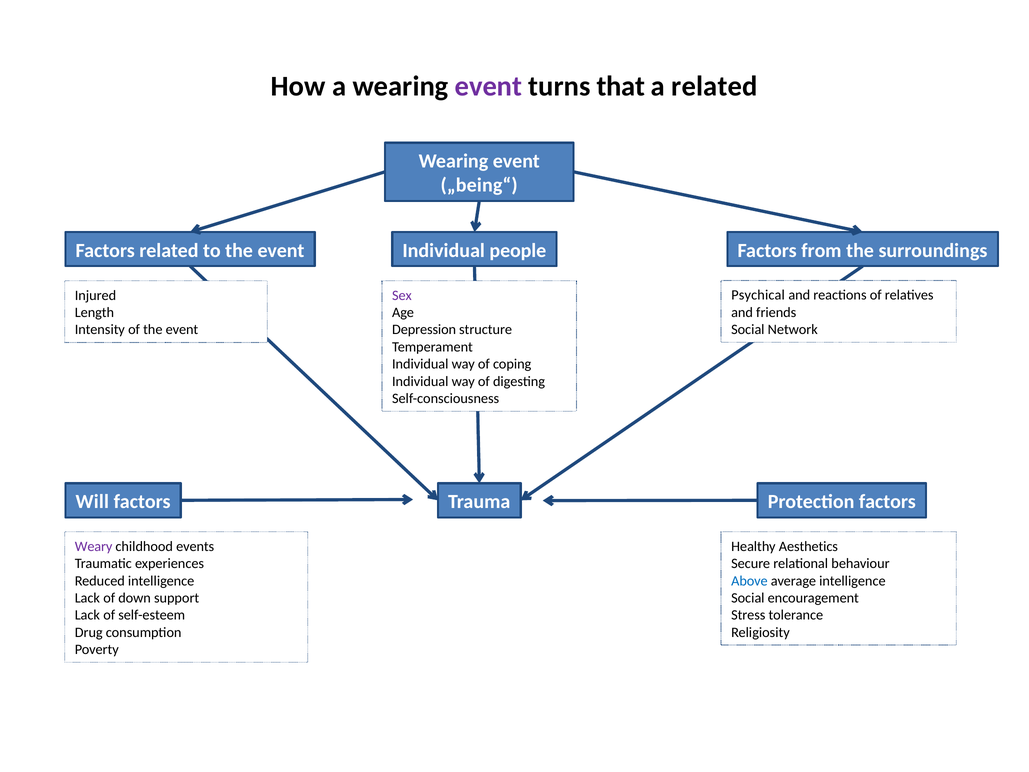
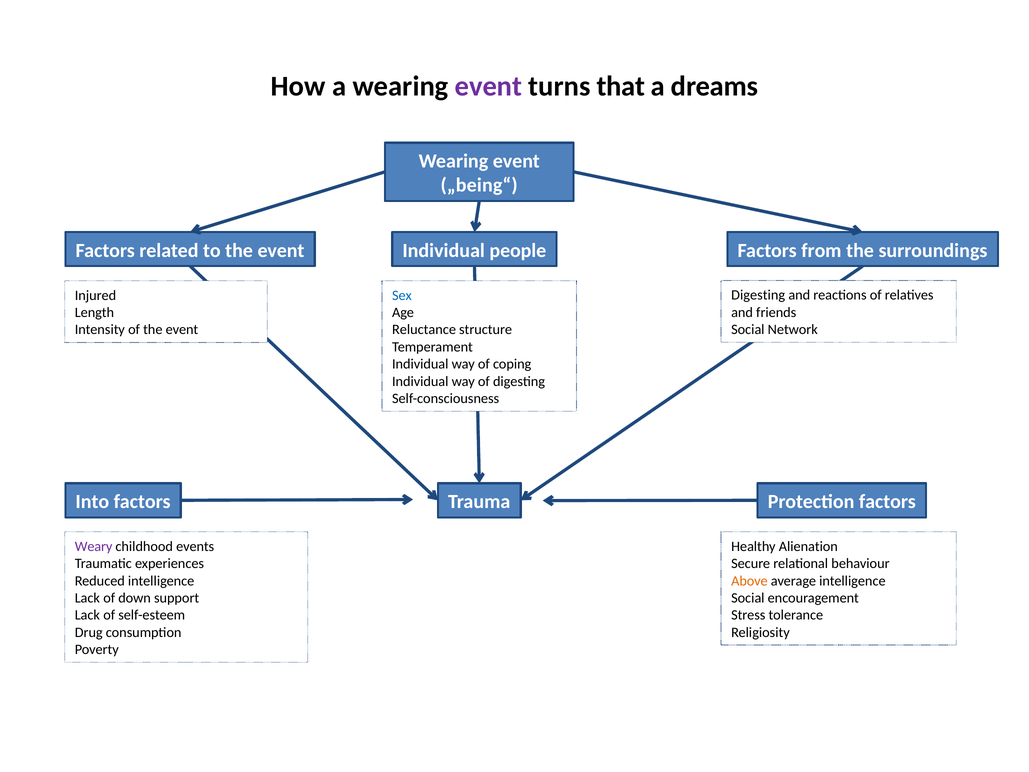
a related: related -> dreams (715, 86)
Psychical: Psychical -> Digesting (758, 295)
Sex colour: purple -> blue (402, 295)
Depression: Depression -> Reluctance (424, 330)
Will: Will -> Into (92, 502)
Aesthetics: Aesthetics -> Alienation (808, 546)
Above colour: blue -> orange (749, 581)
